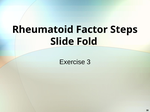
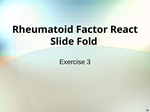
Steps: Steps -> React (124, 30)
